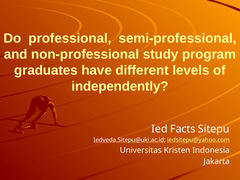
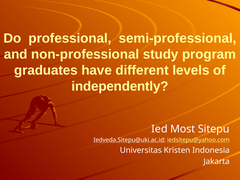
Facts: Facts -> Most (183, 129)
